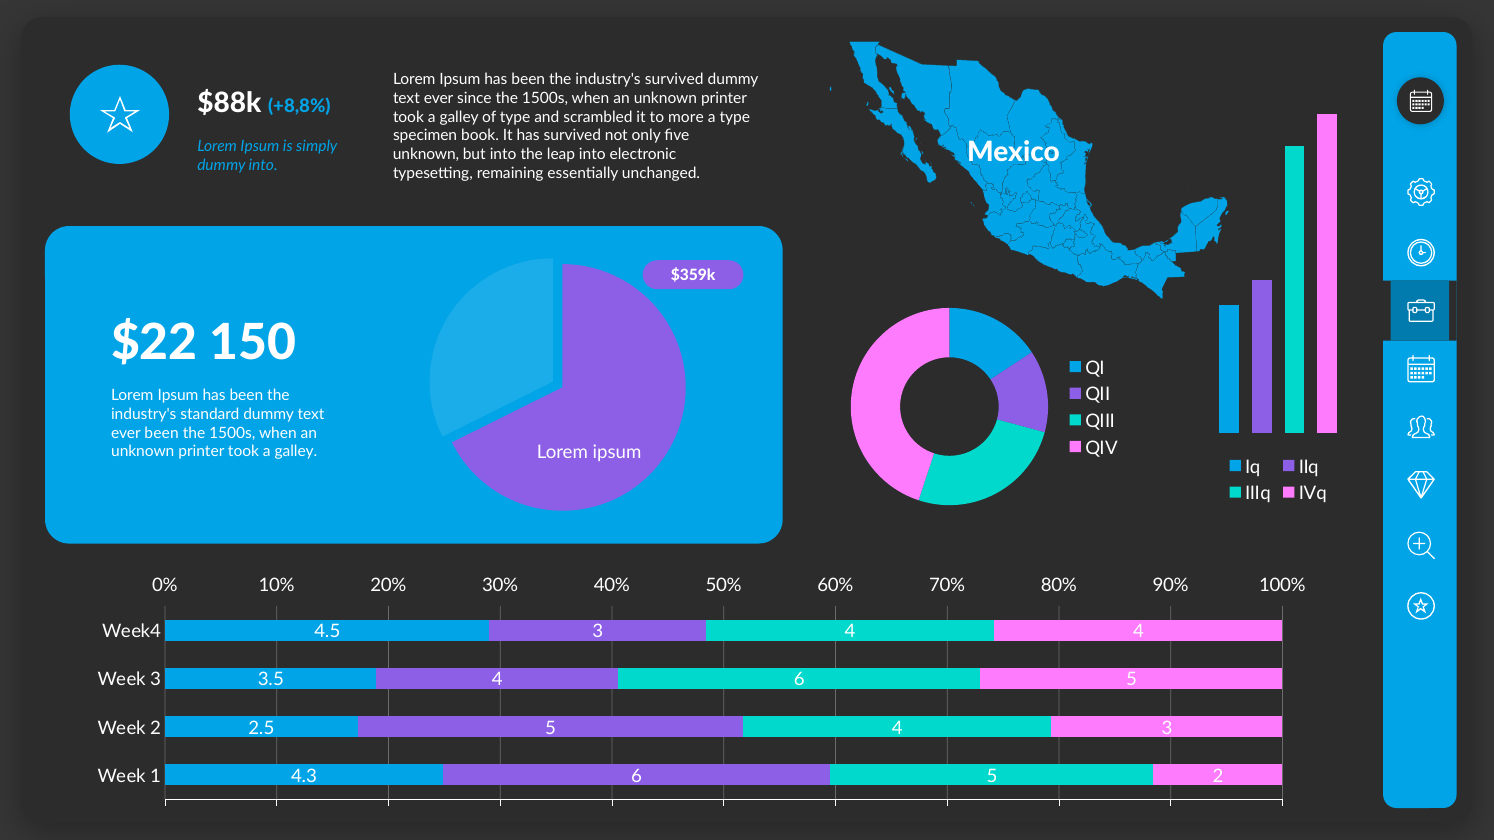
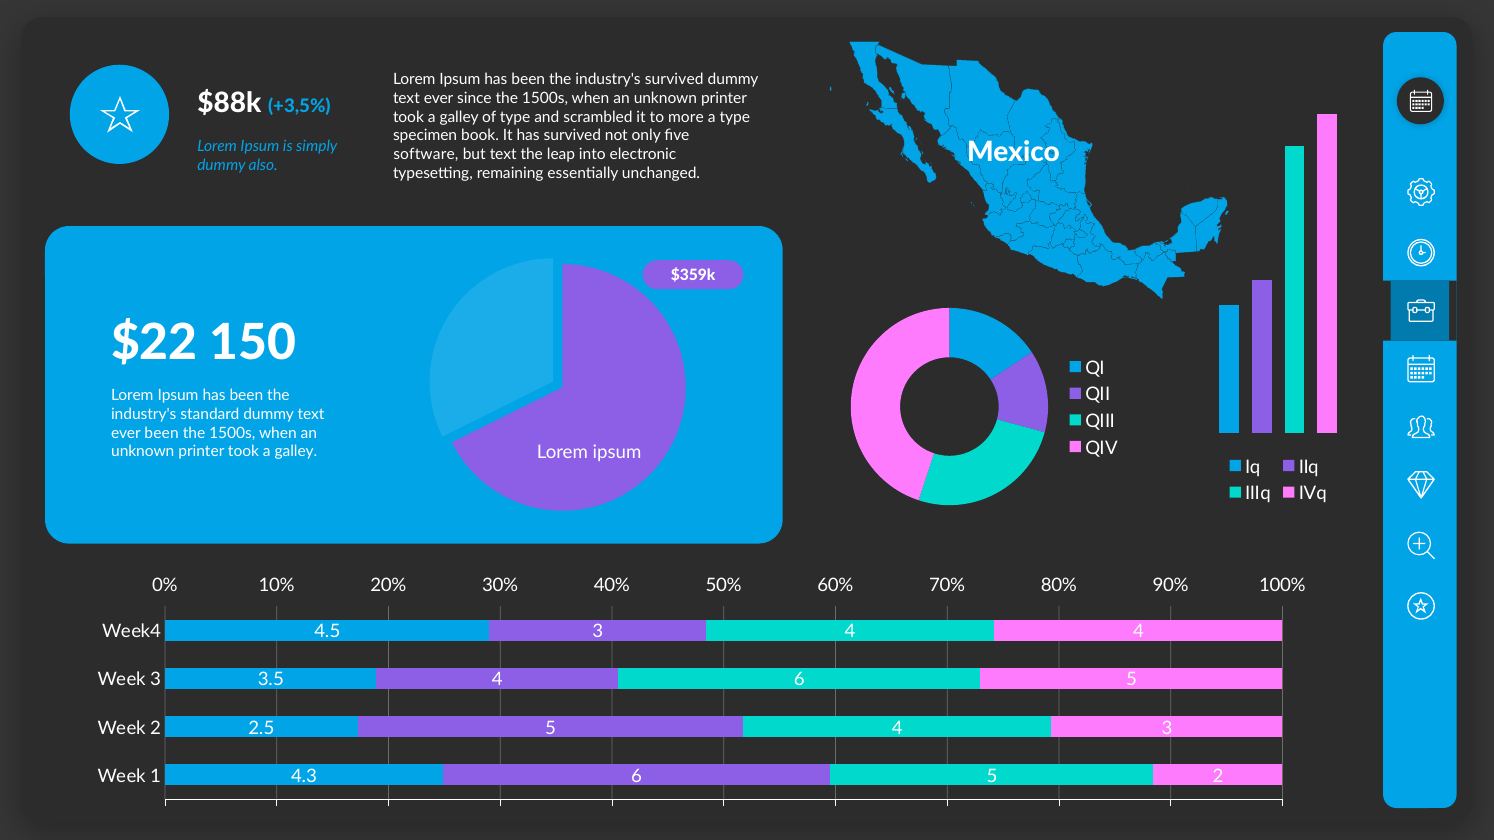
+8,8%: +8,8% -> +3,5% (299, 106)
unknown: unknown -> software (426, 154)
but into: into -> text (503, 154)
dummy into: into -> also (263, 165)
